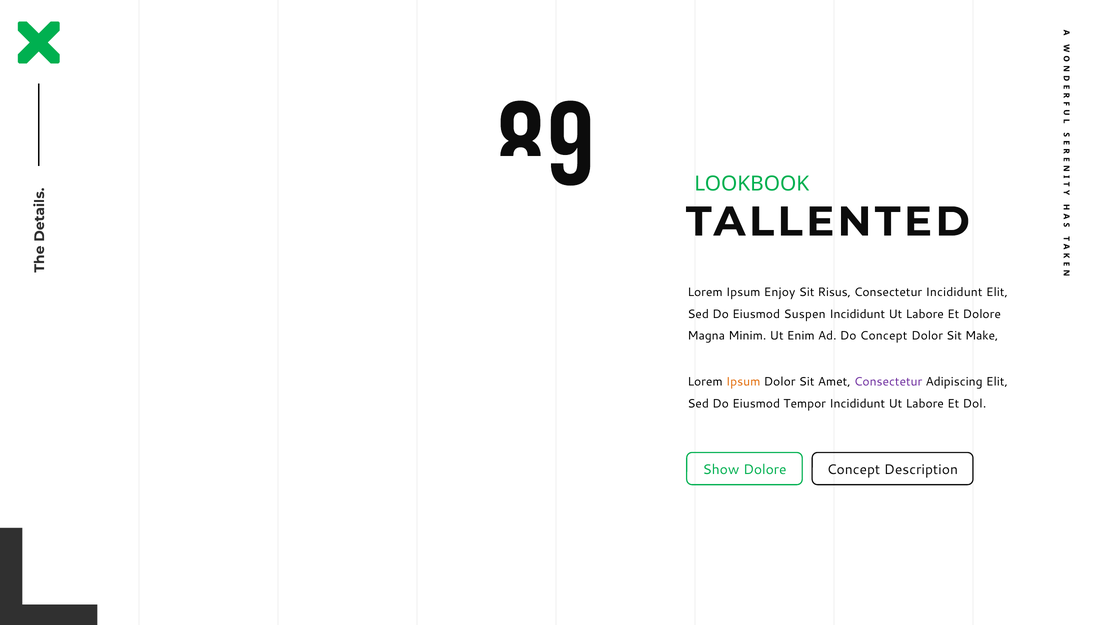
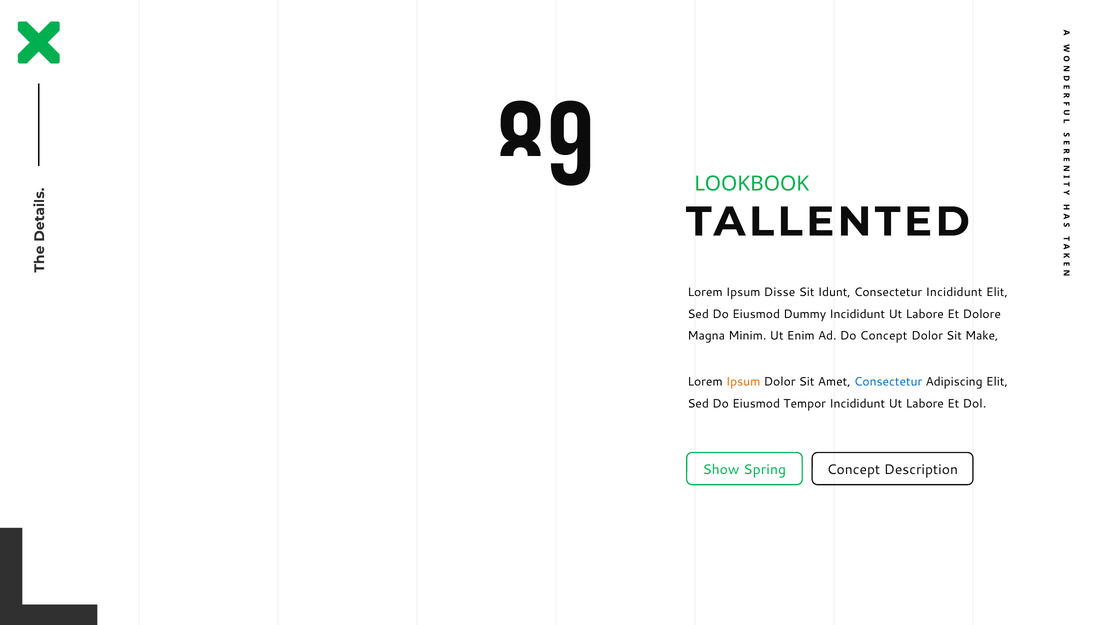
Enjoy: Enjoy -> Disse (780, 292)
Risus: Risus -> Idunt (834, 292)
Suspen: Suspen -> Dummy (805, 314)
Consectetur colour: purple -> blue (888, 382)
Show Dolore: Dolore -> Spring (765, 470)
